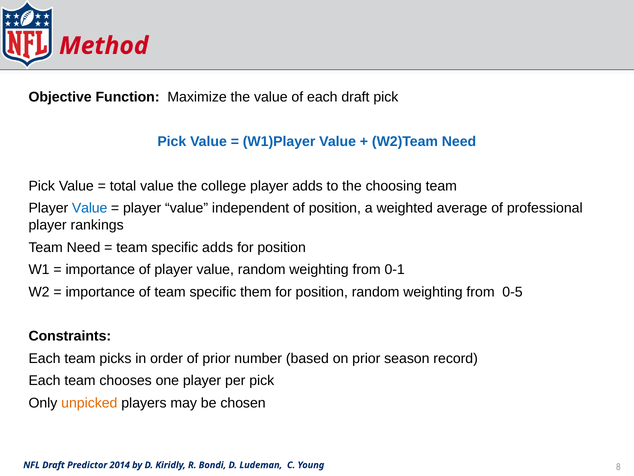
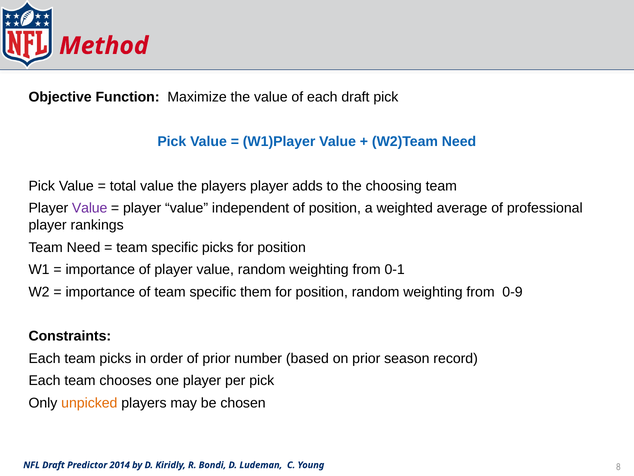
the college: college -> players (224, 186)
Value colour: blue -> purple (90, 208)
specific adds: adds -> picks (218, 247)
0-5: 0-5 -> 0-9 (512, 292)
